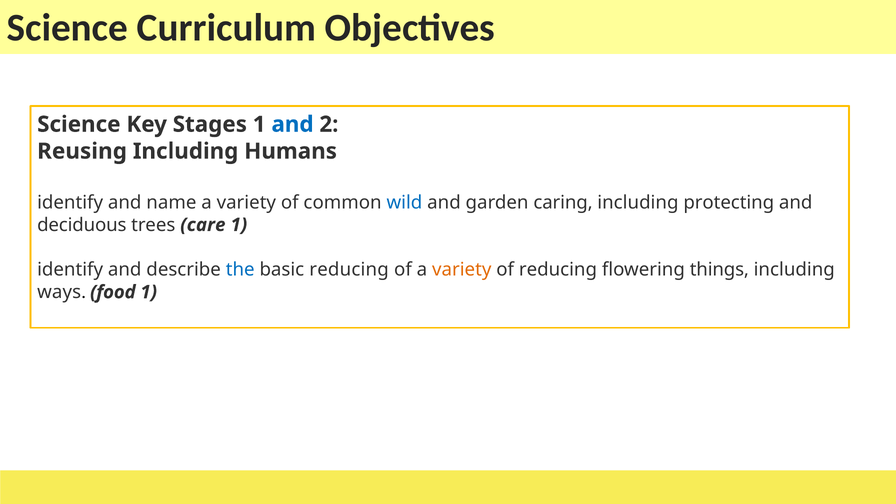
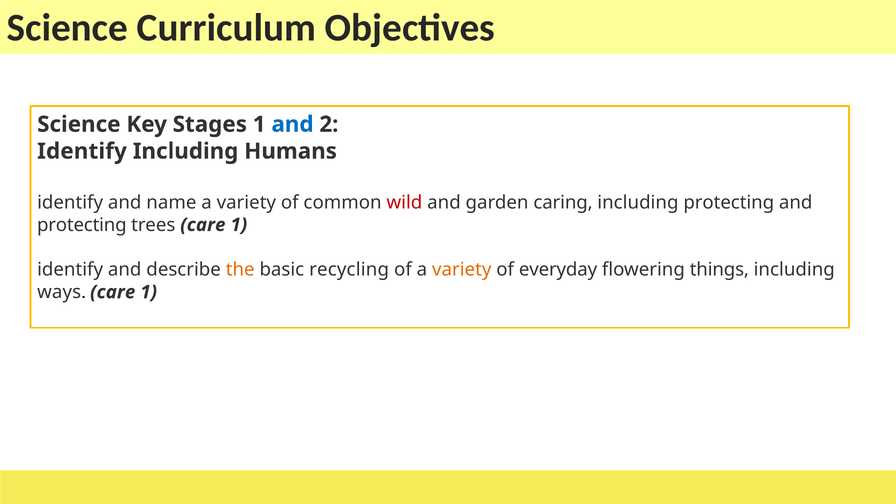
Reusing: Reusing -> Identify (82, 151)
wild colour: blue -> red (404, 202)
deciduous: deciduous -> protecting (82, 225)
the colour: blue -> orange (240, 270)
basic reducing: reducing -> recycling (349, 270)
of reducing: reducing -> everyday (558, 270)
food: food -> care (113, 292)
